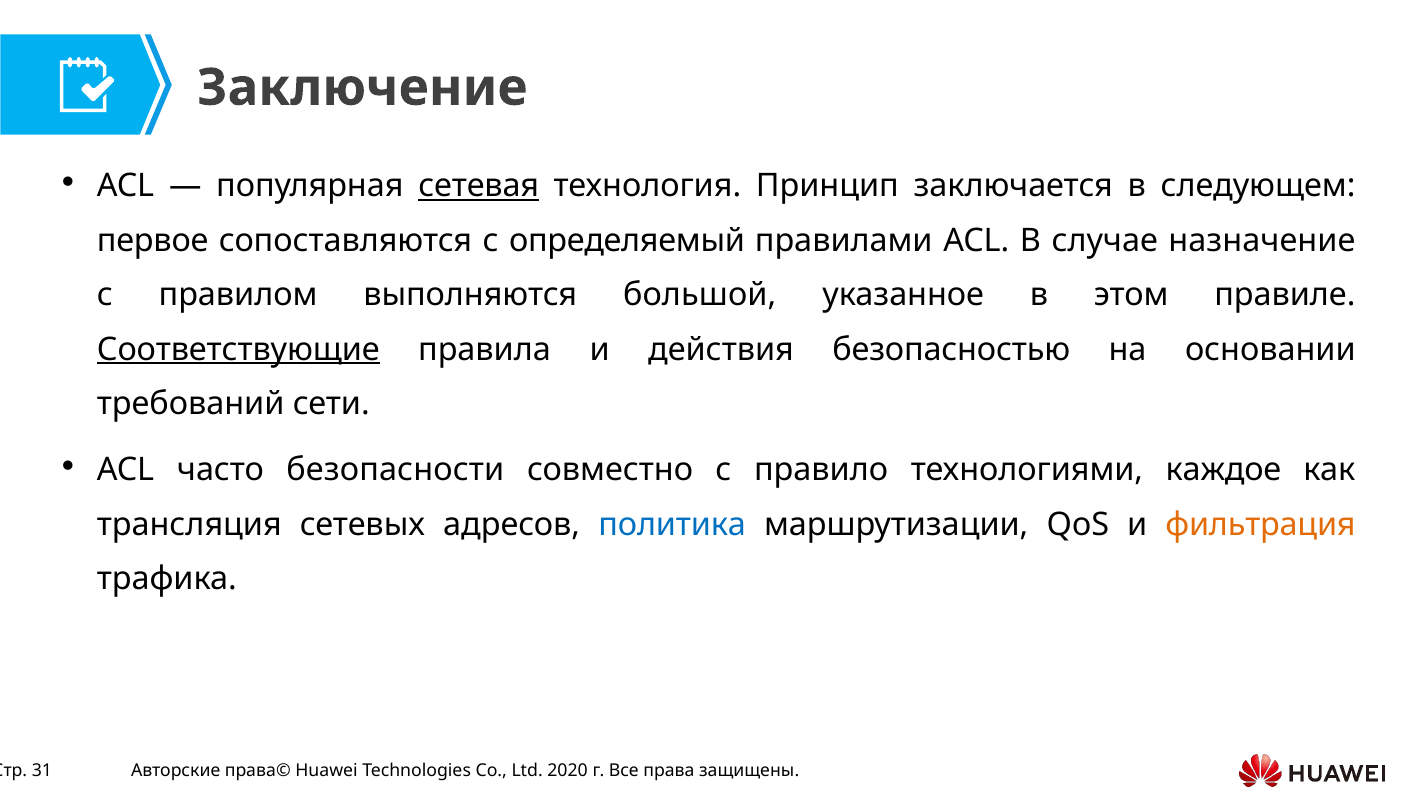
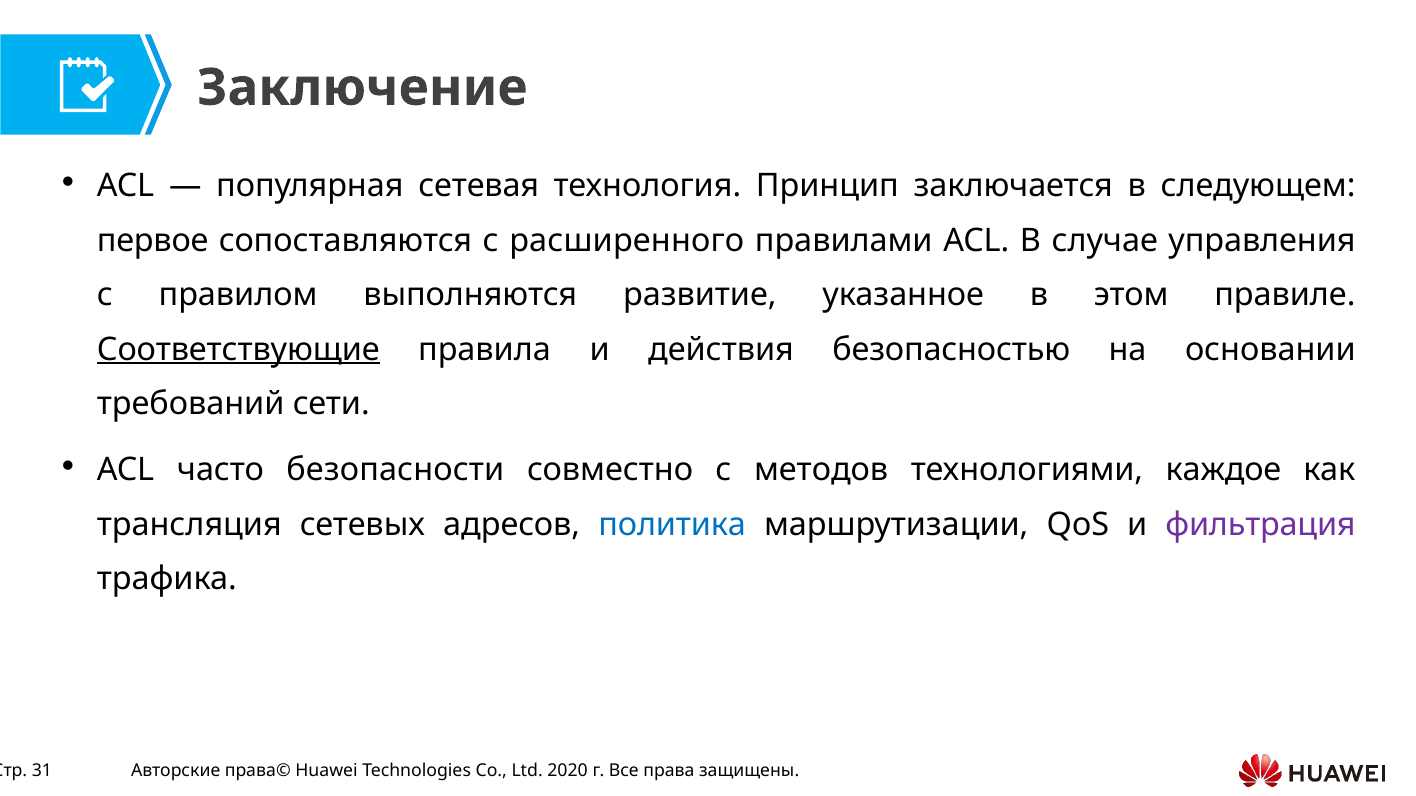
сетевая underline: present -> none (479, 186)
определяемый: определяемый -> расширенного (627, 241)
назначение: назначение -> управления (1262, 241)
большой: большой -> развитие (700, 295)
правило: правило -> методов (821, 470)
фильтрация colour: orange -> purple (1261, 525)
